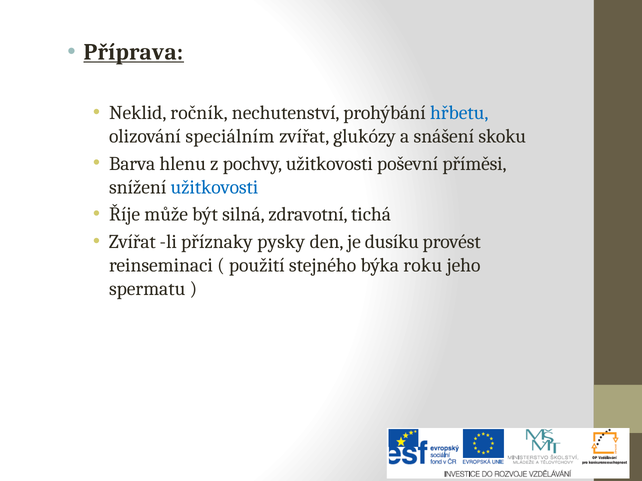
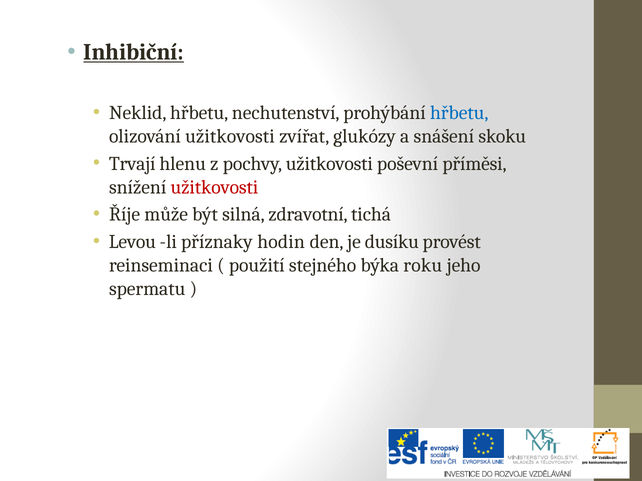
Příprava: Příprava -> Inhibiční (134, 52)
Neklid ročník: ročník -> hřbetu (199, 113)
olizování speciálním: speciálním -> užitkovosti (230, 136)
Barva: Barva -> Trvají (132, 164)
užitkovosti colour: blue -> red (214, 187)
Zvířat: Zvířat -> Levou (132, 242)
pysky: pysky -> hodin (281, 242)
